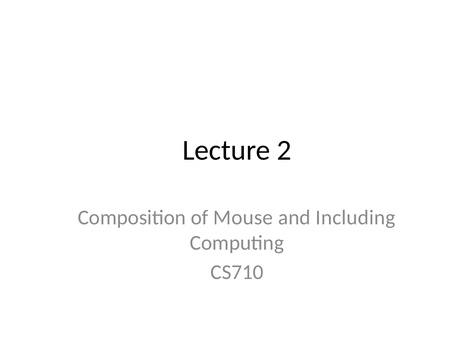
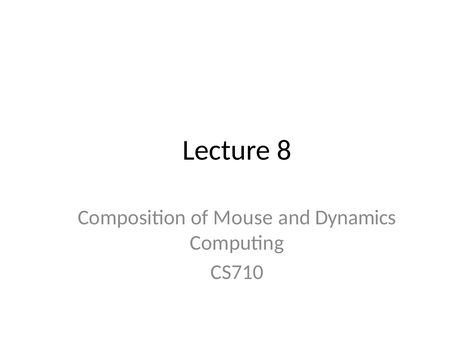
2: 2 -> 8 (284, 151)
Including: Including -> Dynamics (356, 218)
